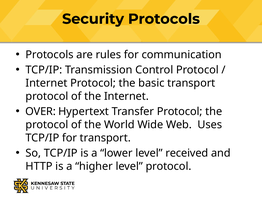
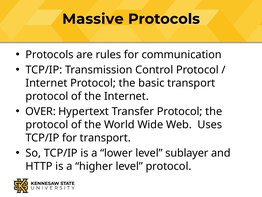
Security: Security -> Massive (93, 19)
received: received -> sublayer (187, 153)
